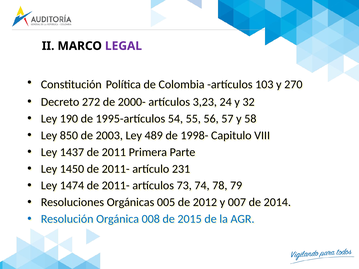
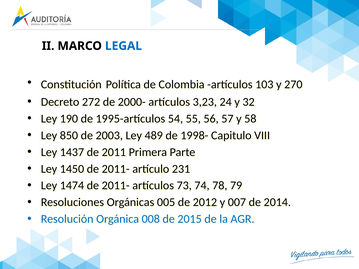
LEGAL colour: purple -> blue (123, 46)
